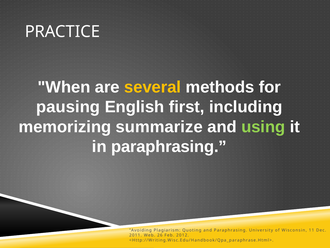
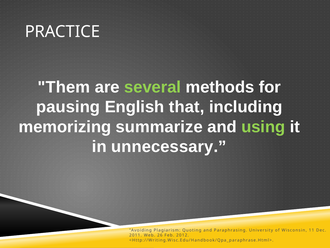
When: When -> Them (64, 87)
several colour: yellow -> light green (153, 87)
first: first -> that (187, 107)
in paraphrasing: paraphrasing -> unnecessary (169, 146)
